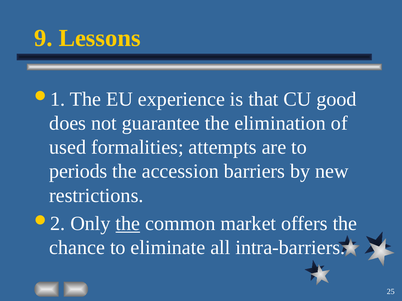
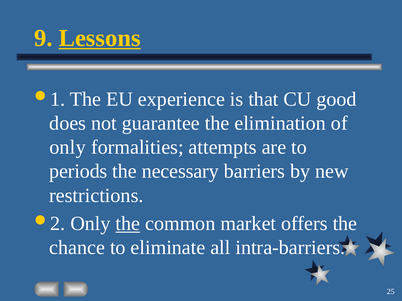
Lessons underline: none -> present (100, 38)
used: used -> only (68, 147)
accession: accession -> necessary (180, 172)
